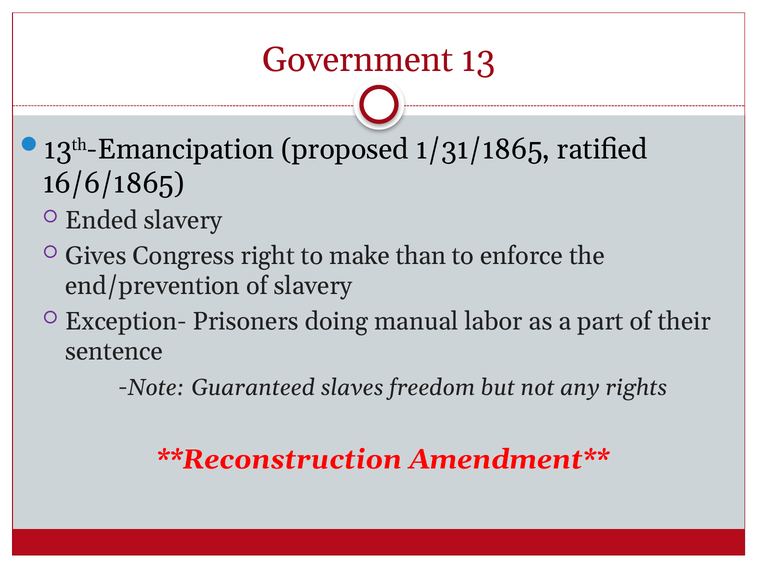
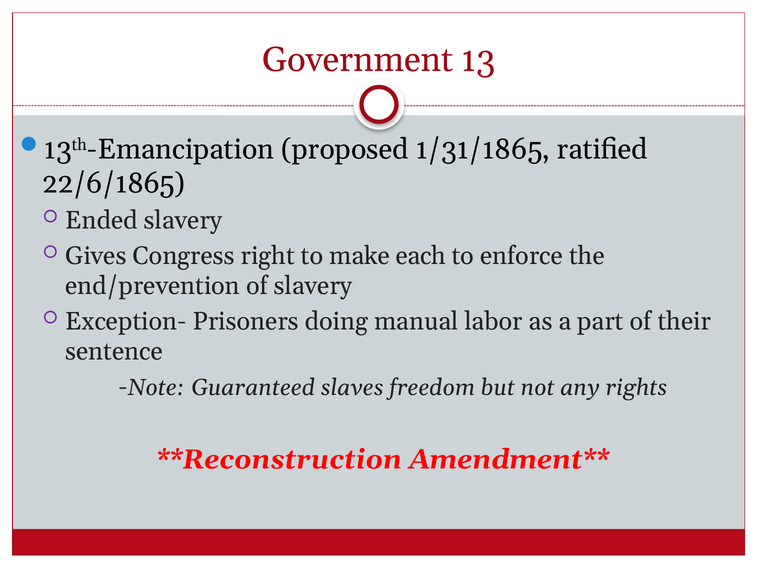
16/6/1865: 16/6/1865 -> 22/6/1865 (114, 184)
than: than -> each (421, 256)
